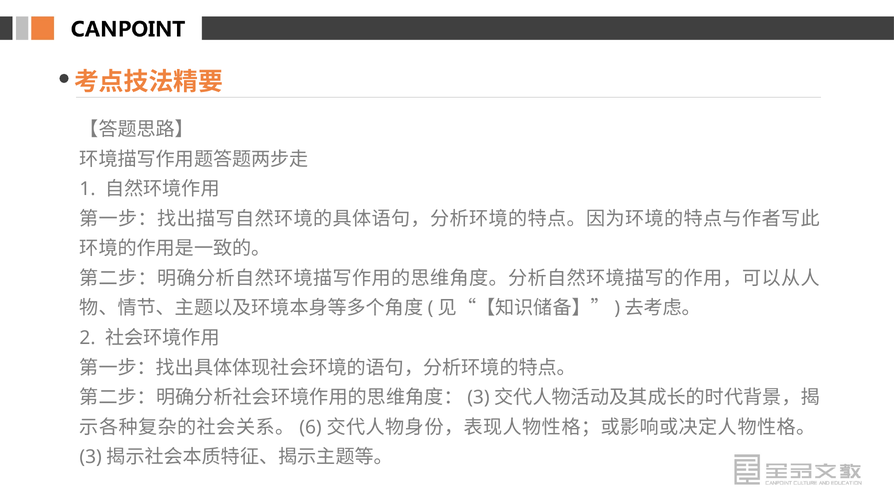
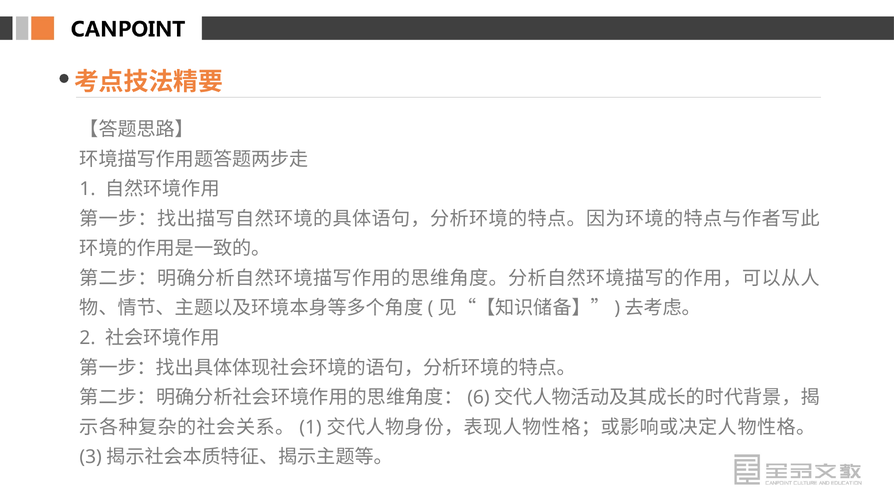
3: 3 -> 6 (478, 398)
6: 6 -> 1 (310, 427)
